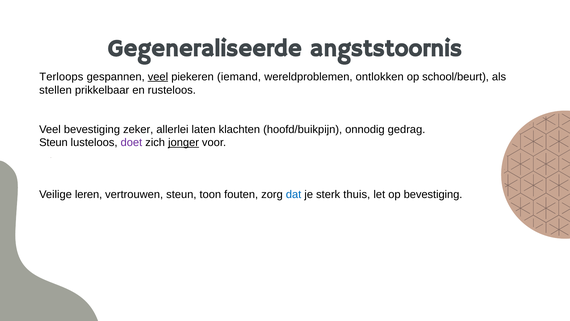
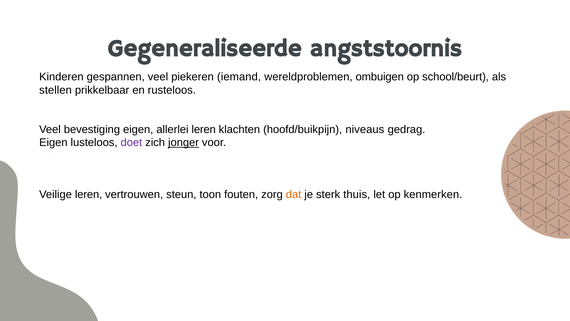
Terloops: Terloops -> Kinderen (61, 77)
veel underline: present -> none (158, 77)
ontlokken: ontlokken -> ombuigen (380, 77)
bevestiging zeker: zeker -> eigen (138, 129)
allerlei laten: laten -> leren (204, 129)
onnodig: onnodig -> niveaus (365, 129)
Steun: Steun -> Eigen (53, 142)
dat colour: blue -> orange (294, 194)
op bevestiging: bevestiging -> kenmerken (433, 194)
